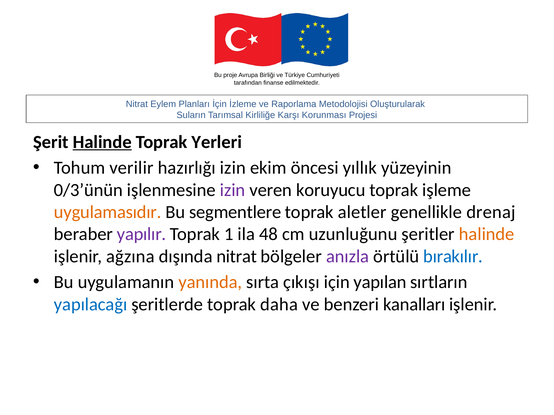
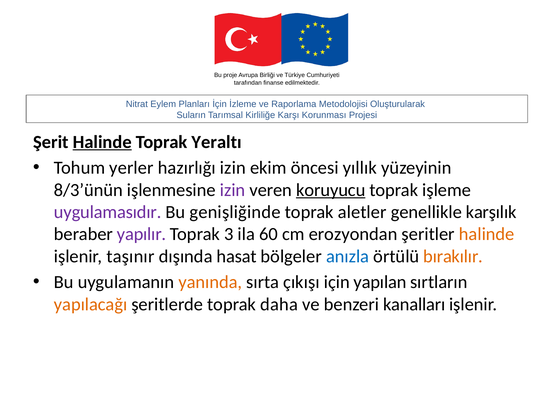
Yerleri: Yerleri -> Yeraltı (217, 142)
verilir: verilir -> yerler (131, 168)
0/3’ünün: 0/3’ünün -> 8/3’ünün (88, 190)
koruyucu underline: none -> present (331, 190)
uygulamasıdır colour: orange -> purple (108, 212)
segmentlere: segmentlere -> genişliğinde (235, 212)
drenaj: drenaj -> karşılık (491, 212)
1: 1 -> 3 (229, 234)
48: 48 -> 60 (268, 234)
uzunluğunu: uzunluğunu -> erozyondan (353, 234)
ağzına: ağzına -> taşınır (130, 257)
dışında nitrat: nitrat -> hasat (237, 257)
anızla colour: purple -> blue (348, 257)
bırakılır colour: blue -> orange (453, 257)
yapılacağı colour: blue -> orange (91, 305)
